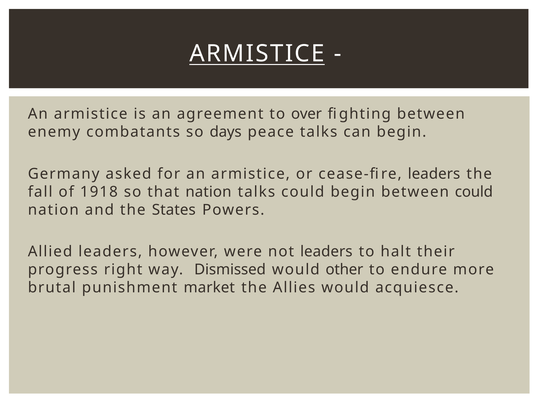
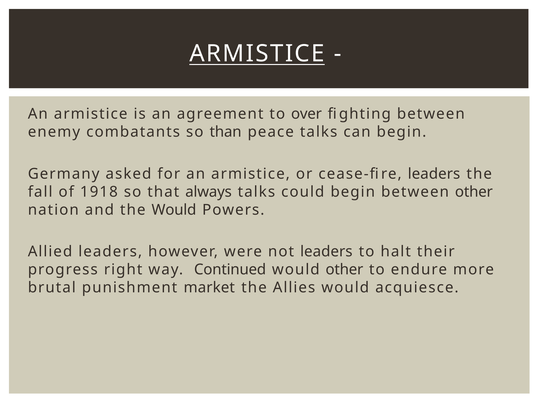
days: days -> than (226, 132)
that nation: nation -> always (209, 192)
between could: could -> other (474, 192)
the States: States -> Would (174, 210)
Dismissed: Dismissed -> Continued (230, 270)
